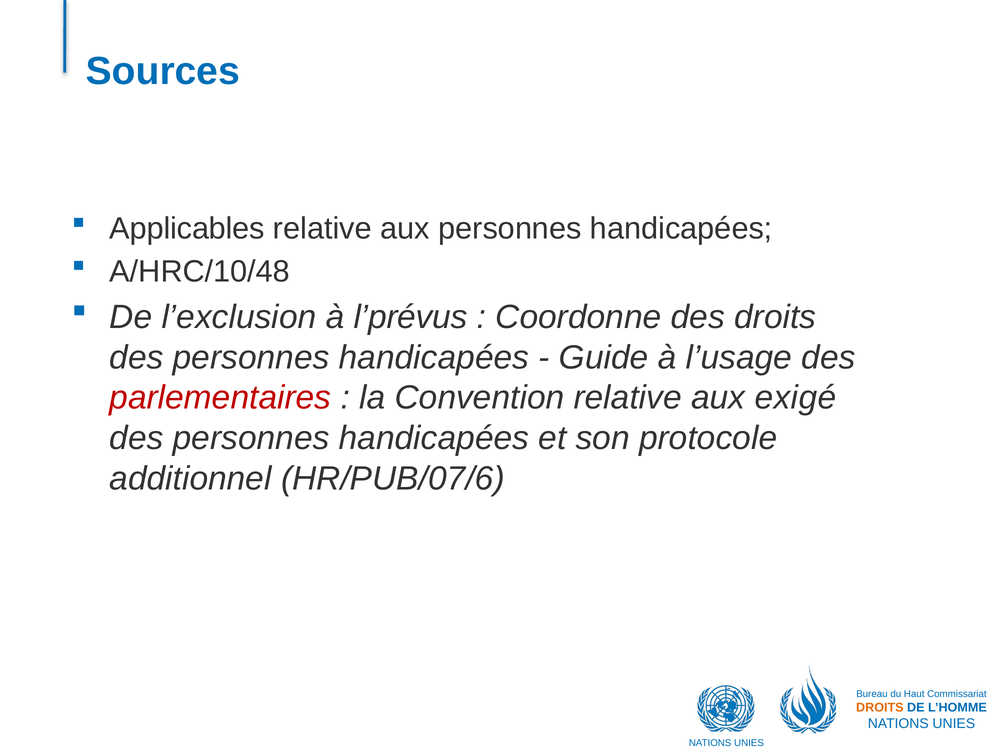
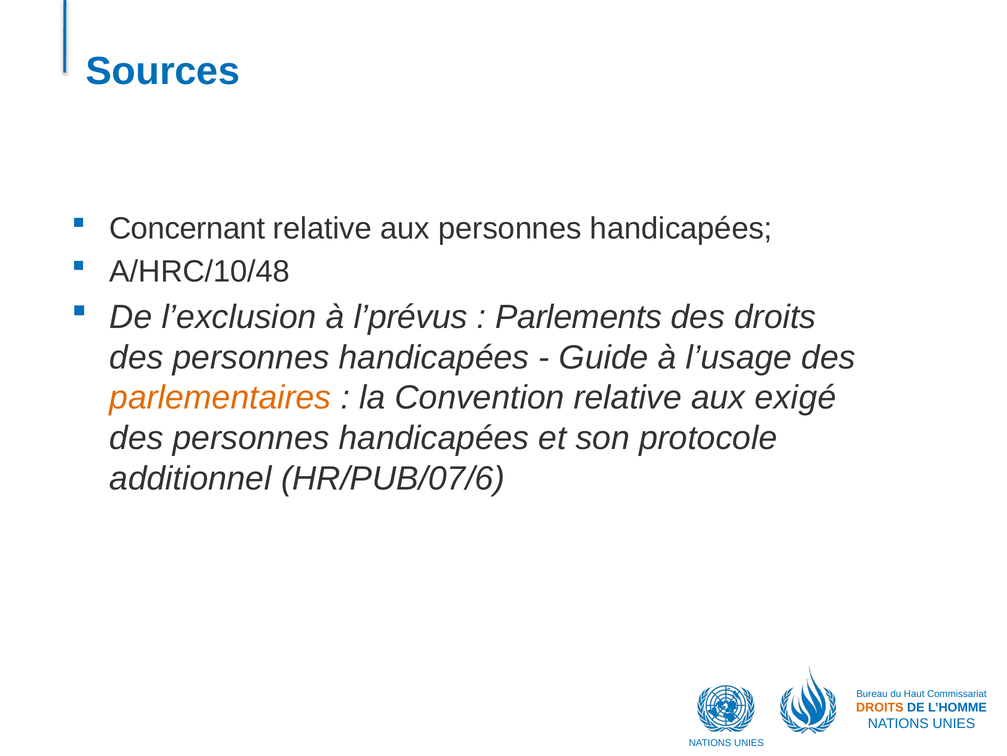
Applicables: Applicables -> Concernant (187, 228)
Coordonne: Coordonne -> Parlements (579, 317)
parlementaires colour: red -> orange (220, 397)
